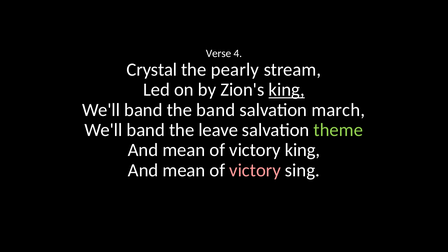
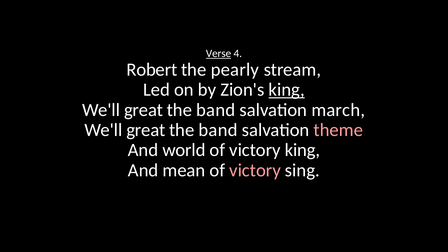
Verse underline: none -> present (219, 54)
Crystal: Crystal -> Robert (152, 70)
band: band -> great (144, 110)
band: band -> great (146, 130)
leave: leave -> band (218, 130)
theme colour: light green -> pink (338, 130)
mean: mean -> world (184, 150)
